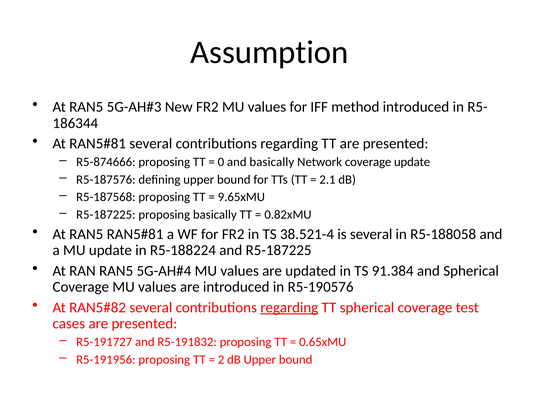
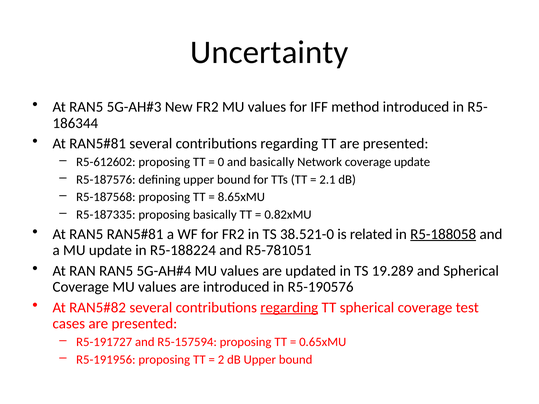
Assumption: Assumption -> Uncertainty (269, 52)
R5-874666: R5-874666 -> R5-612602 (106, 162)
9.65xMU: 9.65xMU -> 8.65xMU (241, 197)
R5-187225: R5-187225 -> R5-187335 (106, 215)
38.521-4: 38.521-4 -> 38.521-0 (307, 234)
is several: several -> related (371, 234)
R5-188058 underline: none -> present (443, 234)
and R5-187225: R5-187225 -> R5-781051 (279, 250)
91.384: 91.384 -> 19.289 (393, 271)
R5-191832: R5-191832 -> R5-157594 (187, 342)
